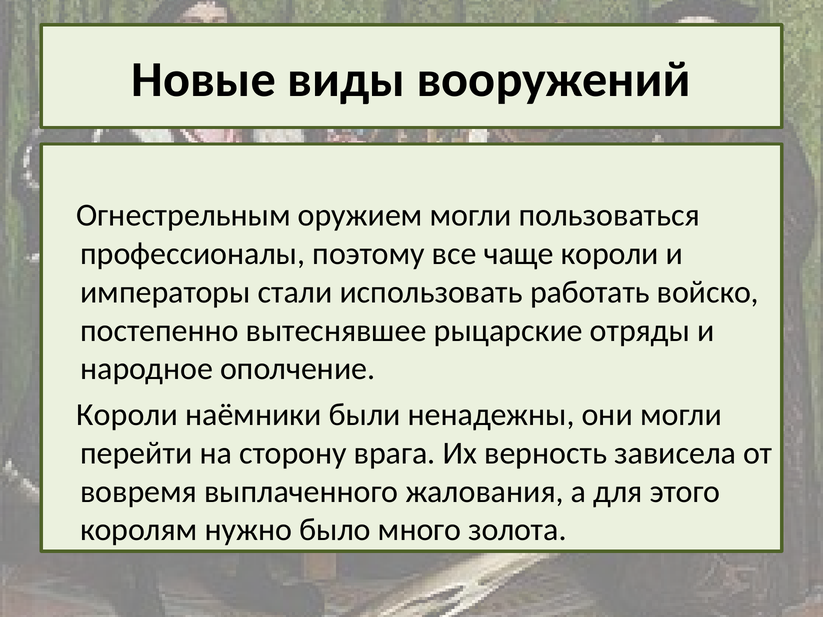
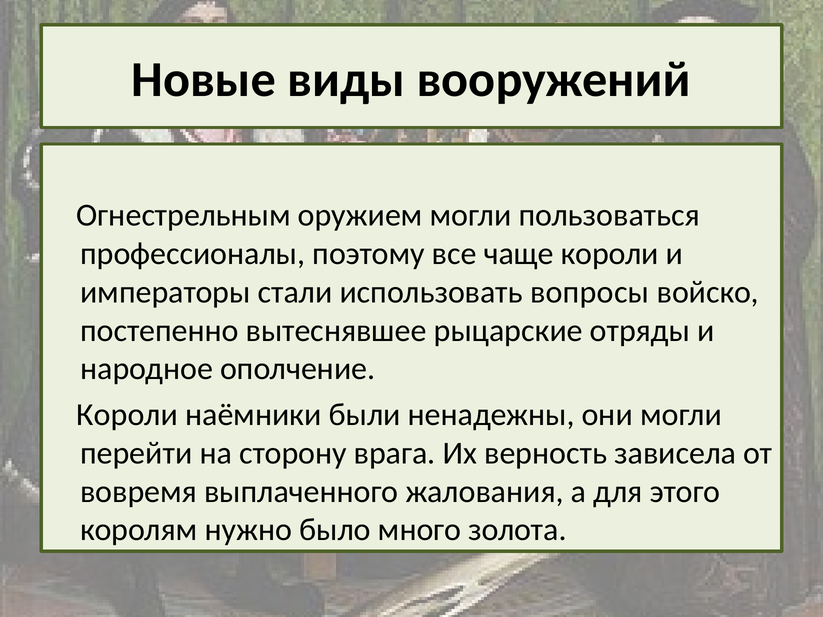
работать: работать -> вопросы (590, 292)
